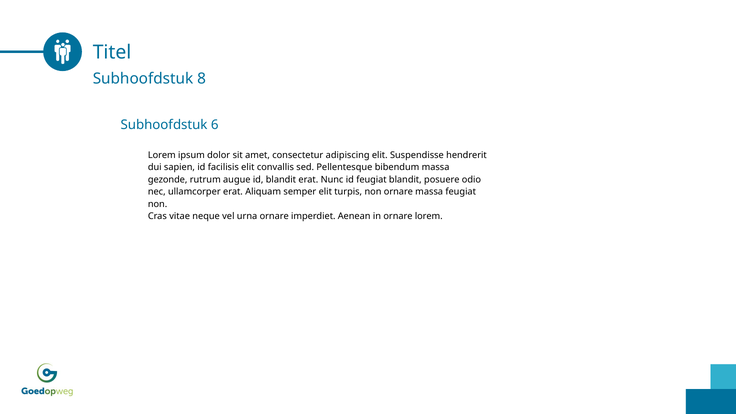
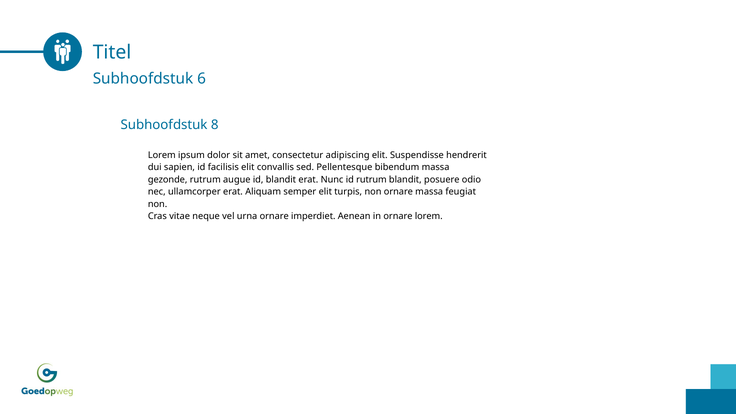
8: 8 -> 6 (202, 79)
6: 6 -> 8 (215, 125)
id feugiat: feugiat -> rutrum (371, 180)
